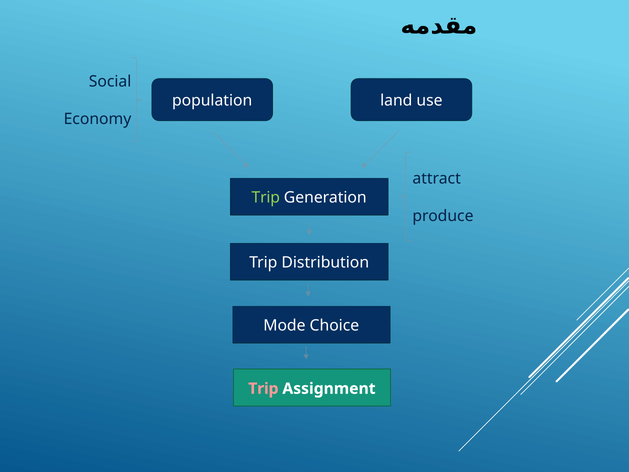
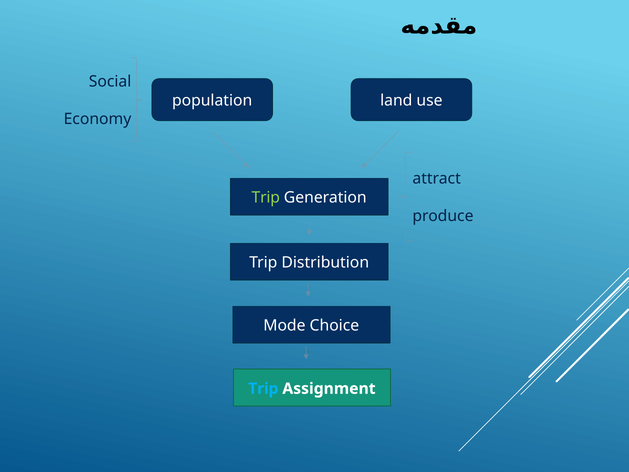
Trip colour: pink -> light blue (263, 388)
